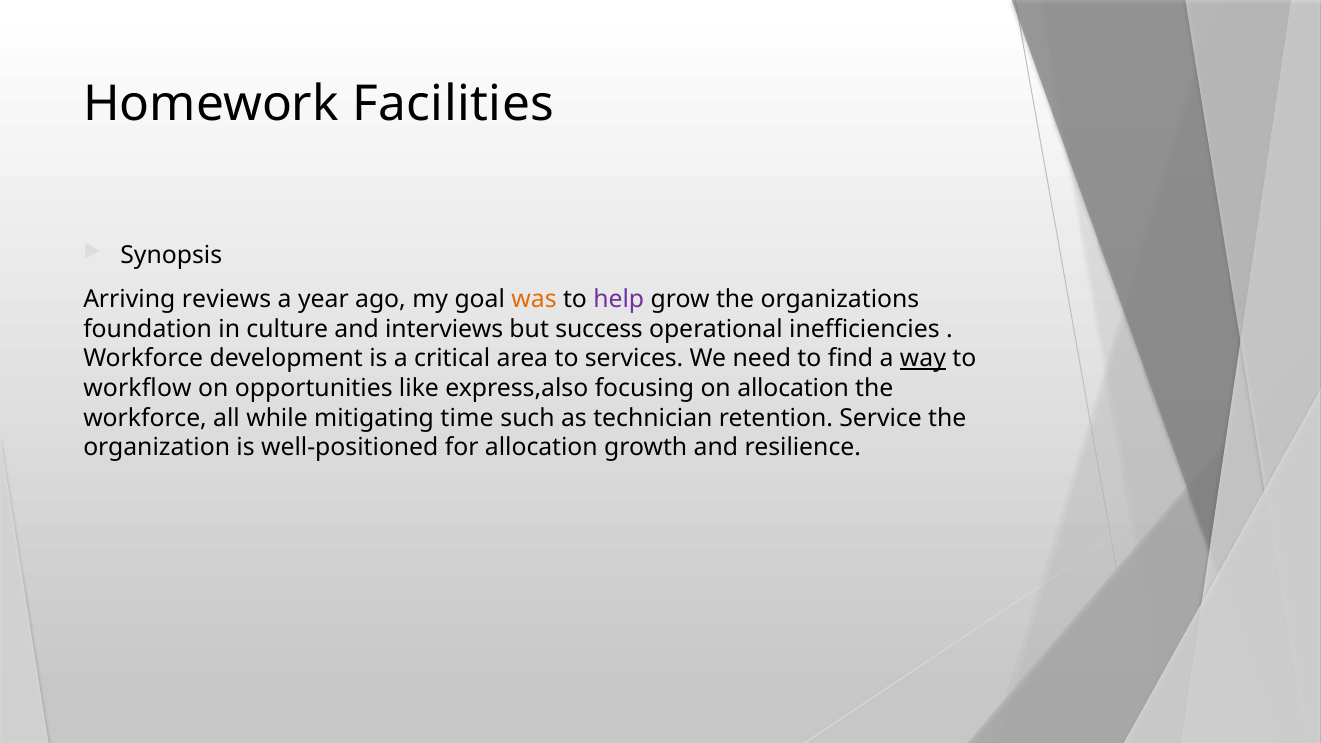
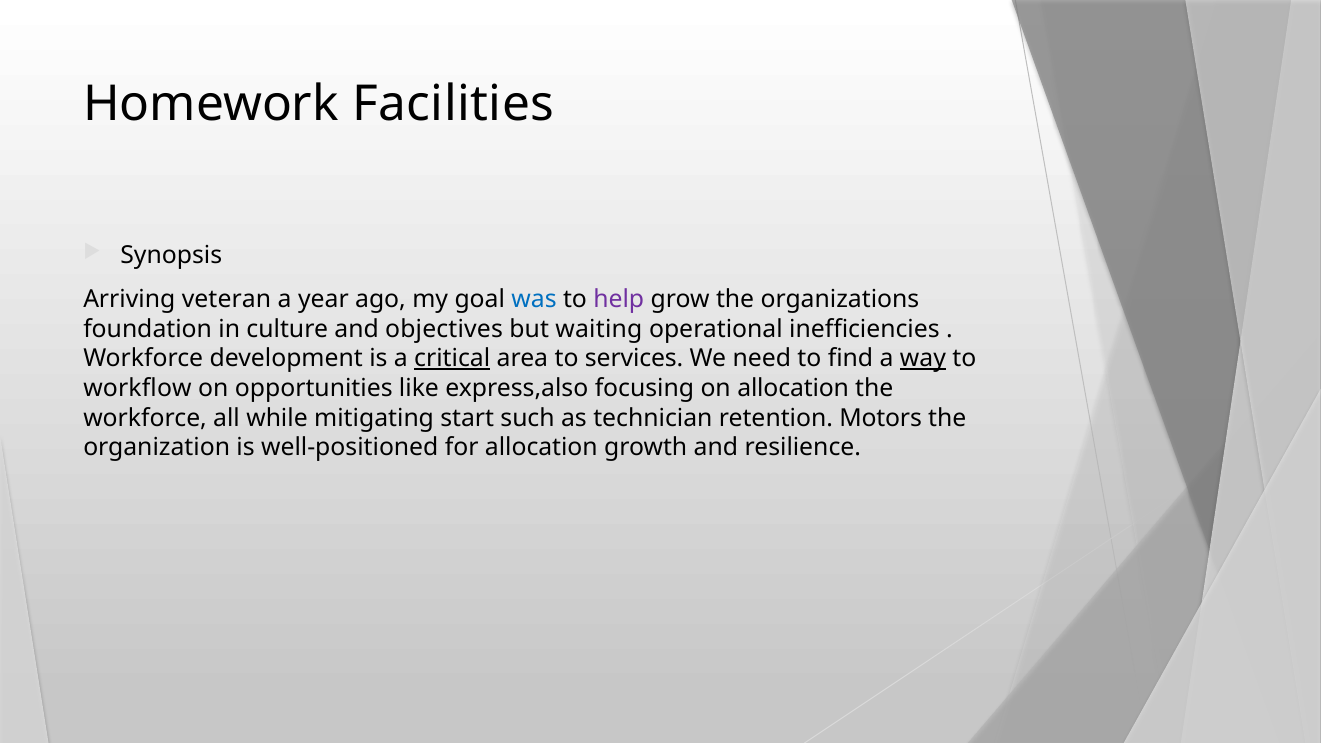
reviews: reviews -> veteran (226, 299)
was colour: orange -> blue (534, 299)
interviews: interviews -> objectives (444, 329)
success: success -> waiting (599, 329)
critical underline: none -> present (452, 359)
time: time -> start (467, 418)
Service: Service -> Motors (881, 418)
